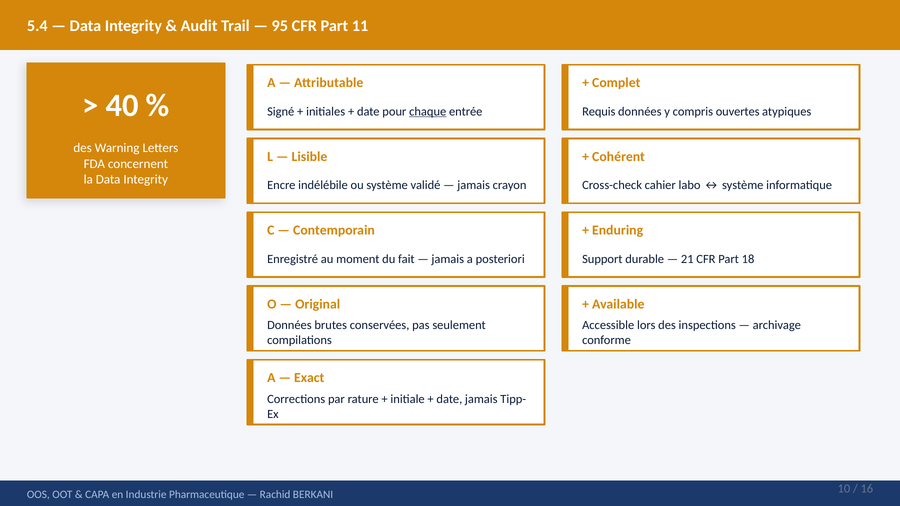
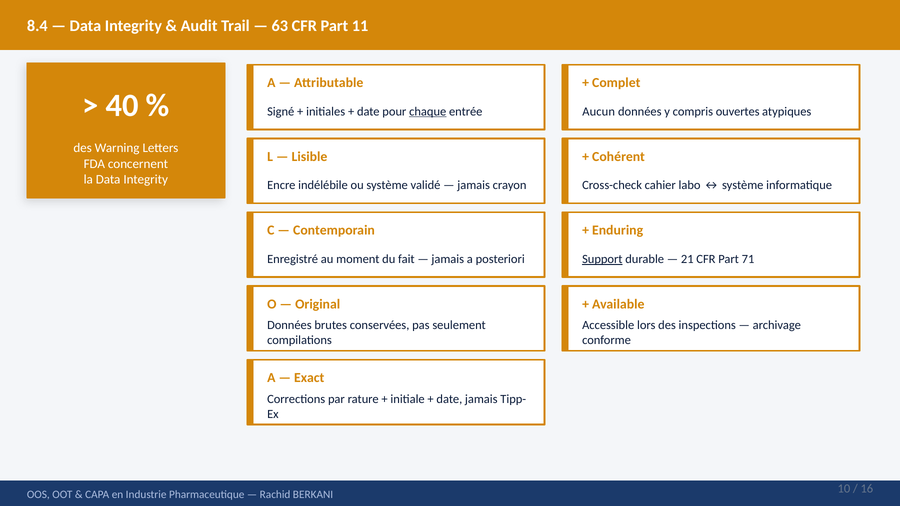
5.4: 5.4 -> 8.4 (37, 26)
95: 95 -> 63 (280, 26)
Requis: Requis -> Aucun (599, 112)
Support underline: none -> present (602, 259)
18: 18 -> 71 (748, 259)
